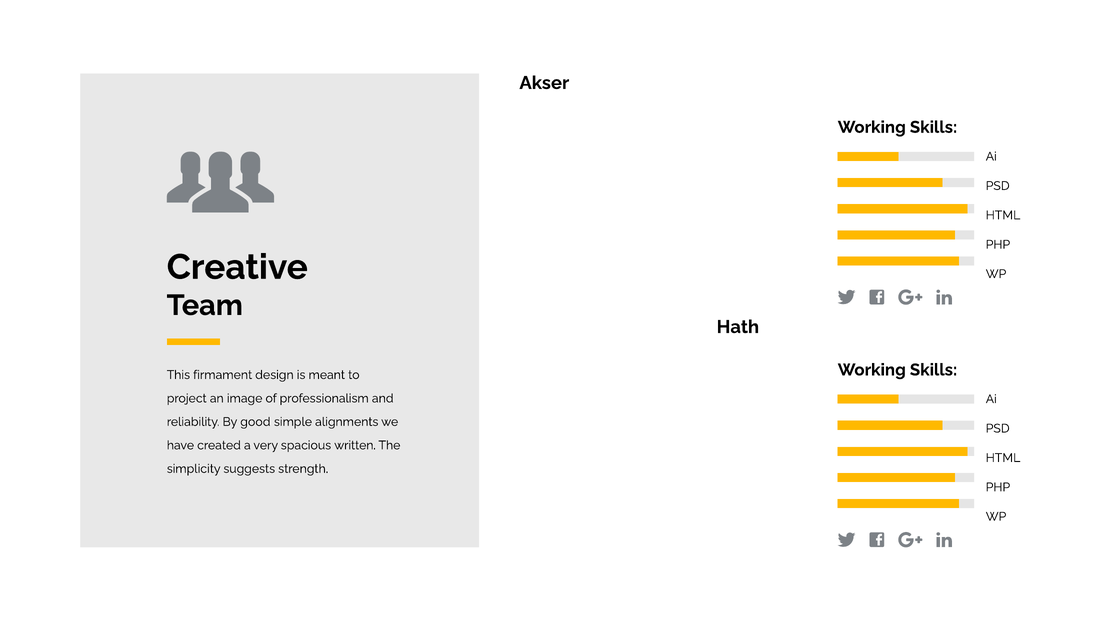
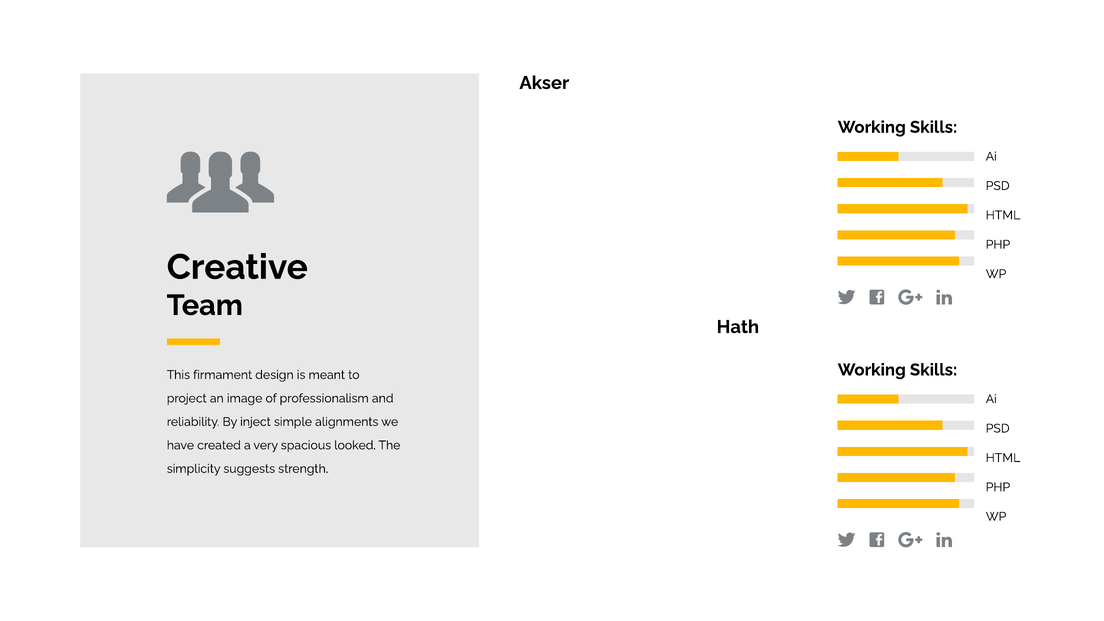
good: good -> inject (255, 422)
written: written -> looked (355, 445)
